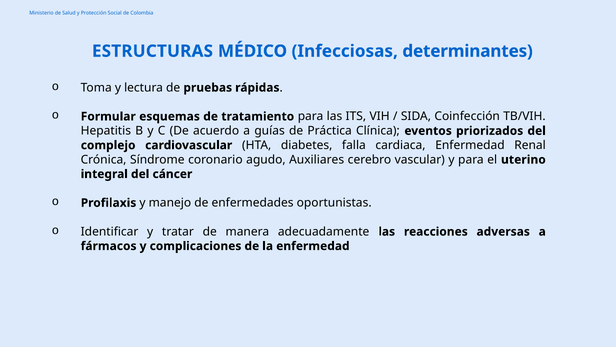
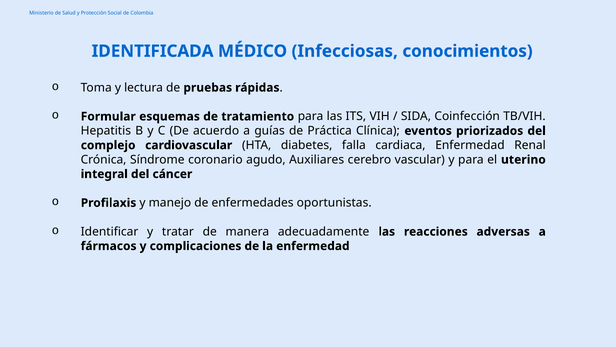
ESTRUCTURAS: ESTRUCTURAS -> IDENTIFICADA (153, 51)
determinantes: determinantes -> conocimientos (468, 51)
